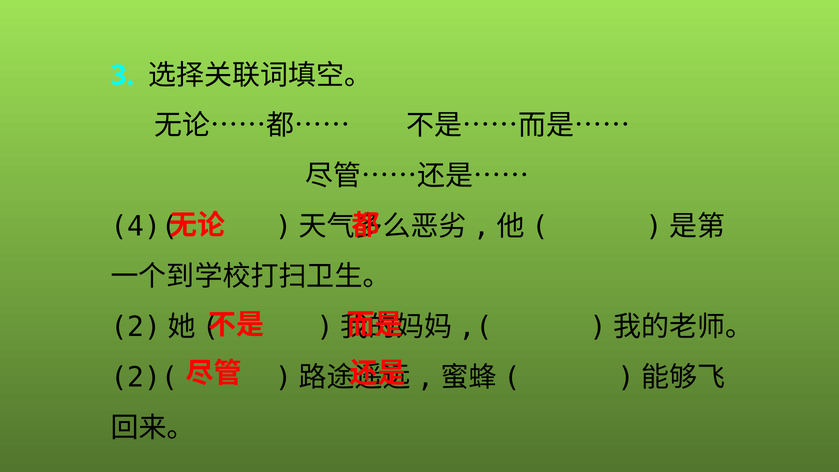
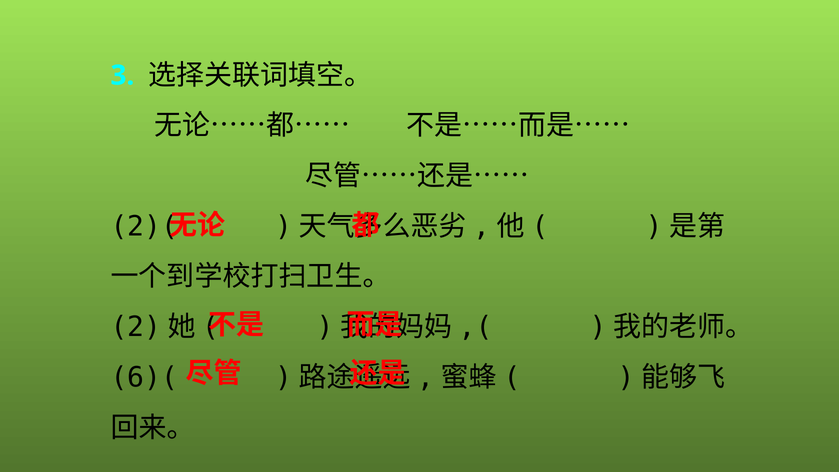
4)(: 4)( -> 2)( (144, 226)
2)(: 2)( -> 6)( (144, 377)
